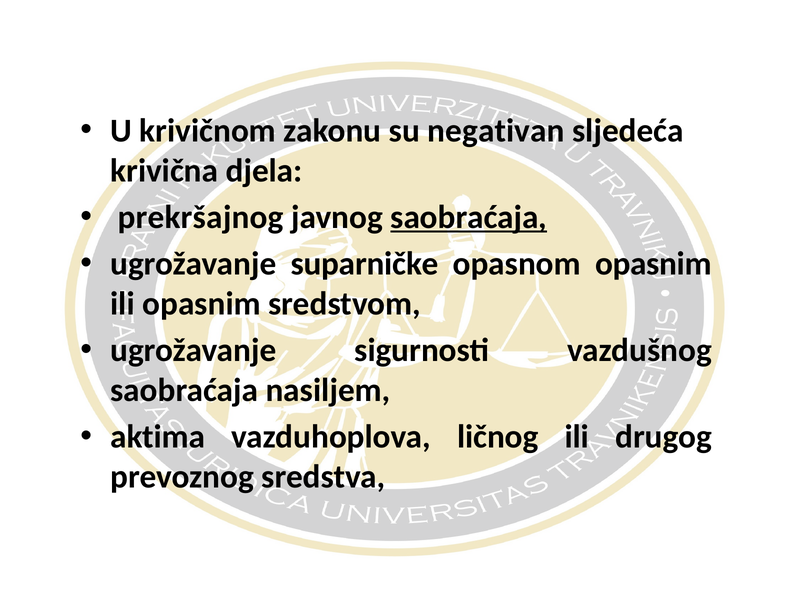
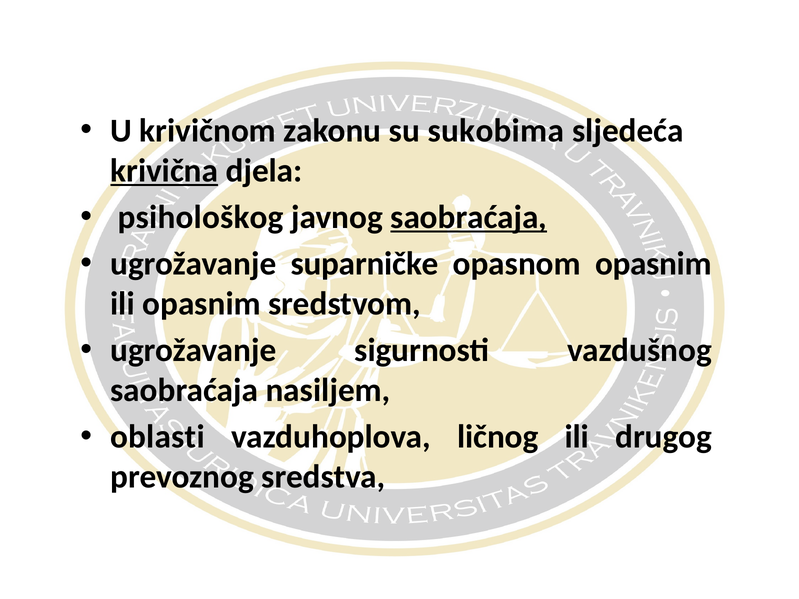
negativan: negativan -> sukobima (496, 131)
krivična underline: none -> present (164, 171)
prekršajnog: prekršajnog -> psihološkog (201, 217)
aktima: aktima -> oblasti (158, 437)
